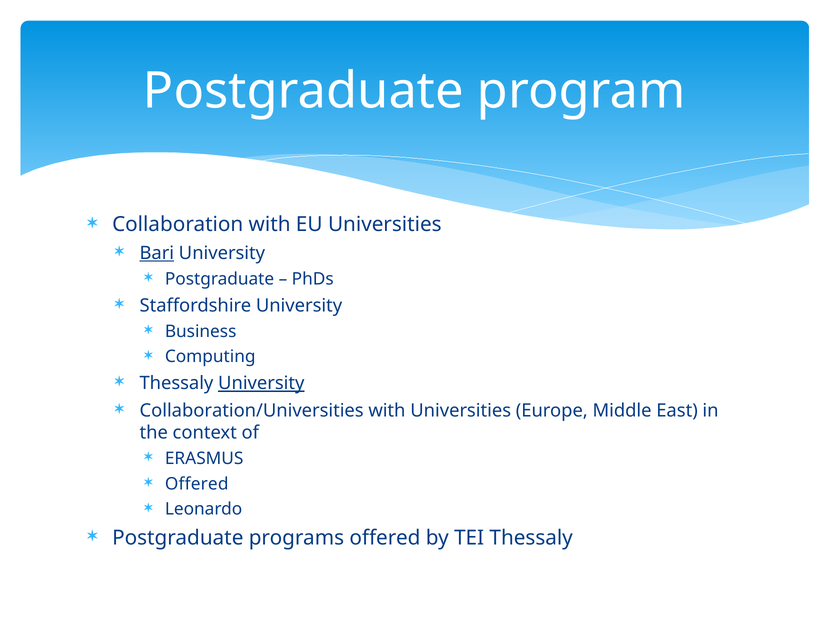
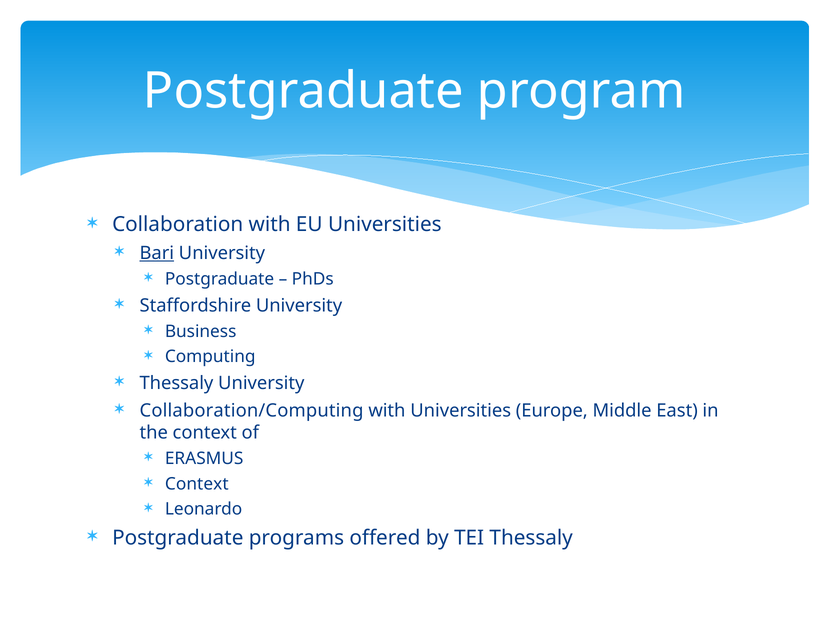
University underline: present -> none (261, 383)
Collaboration/Universities: Collaboration/Universities -> Collaboration/Computing (252, 410)
Offered: Offered -> Context (197, 484)
